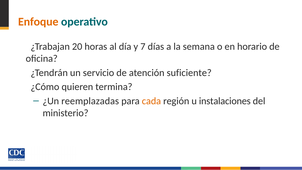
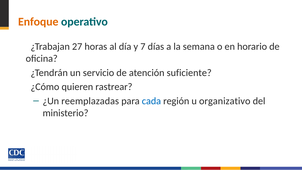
20: 20 -> 27 (77, 47)
termina: termina -> rastrear (114, 87)
cada colour: orange -> blue (151, 101)
instalaciones: instalaciones -> organizativo (225, 101)
